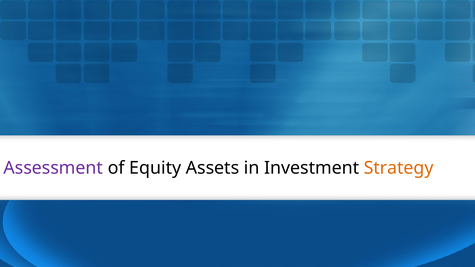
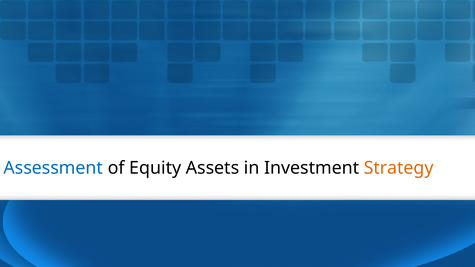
Assessment colour: purple -> blue (53, 168)
